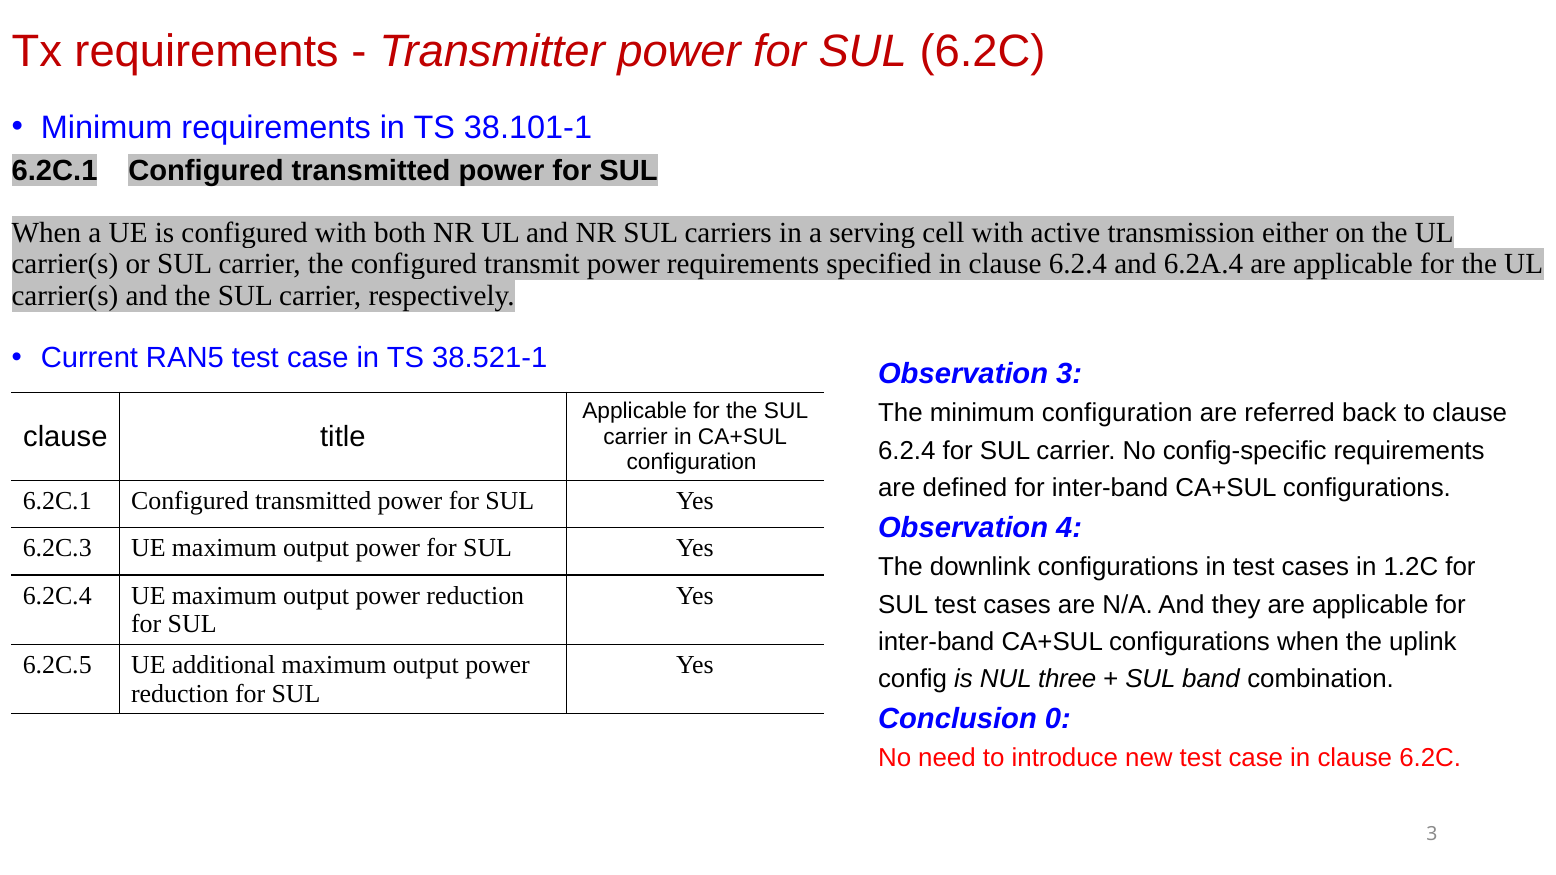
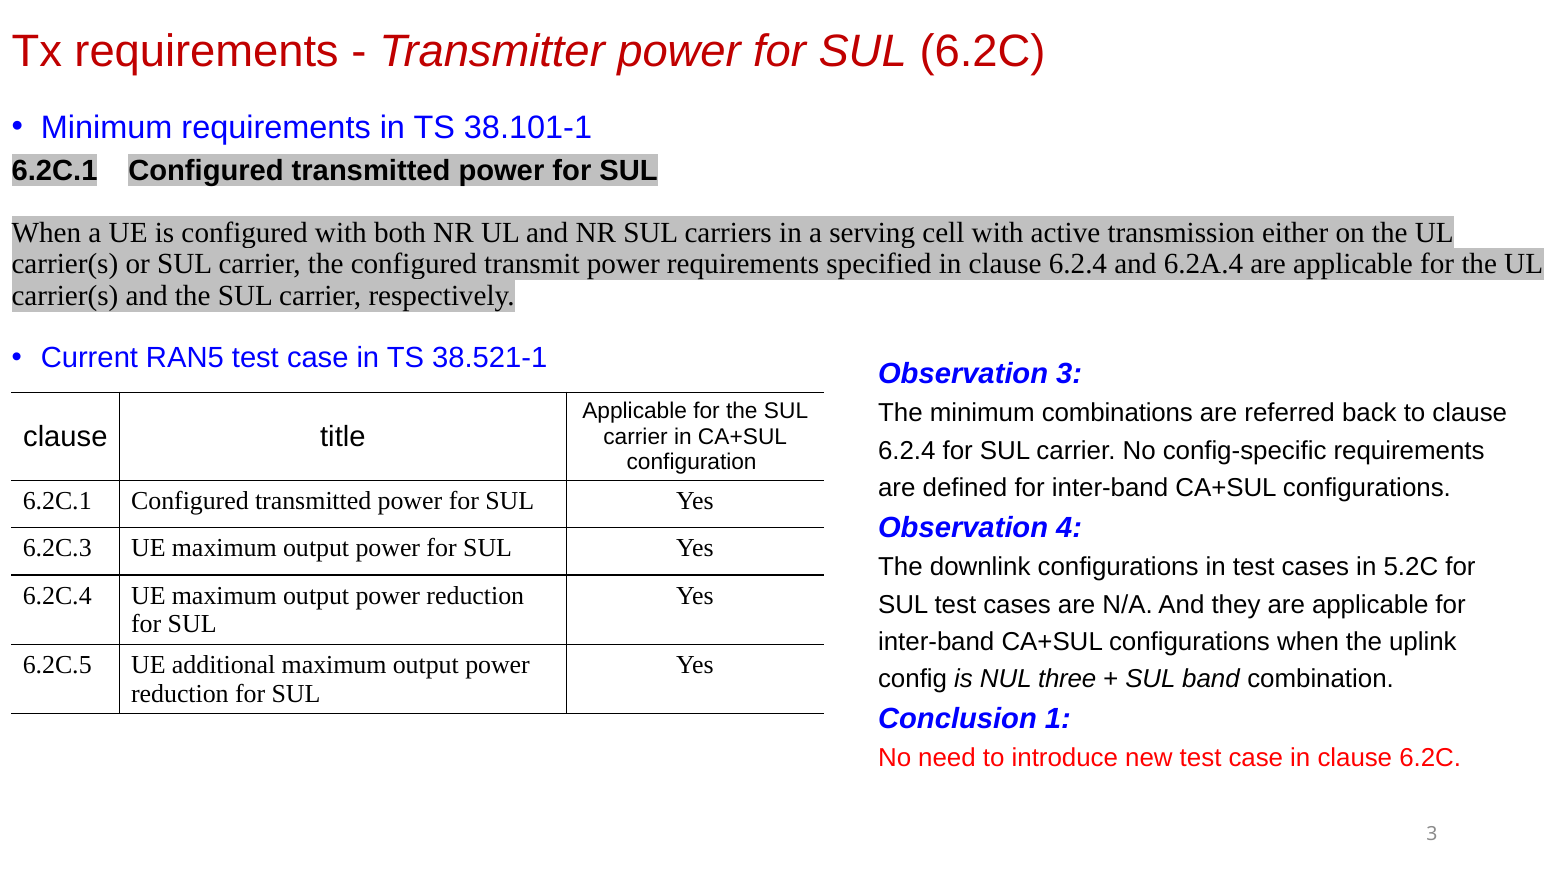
minimum configuration: configuration -> combinations (1117, 413)
1.2C: 1.2C -> 5.2C (1411, 567)
0: 0 -> 1 (1058, 720)
